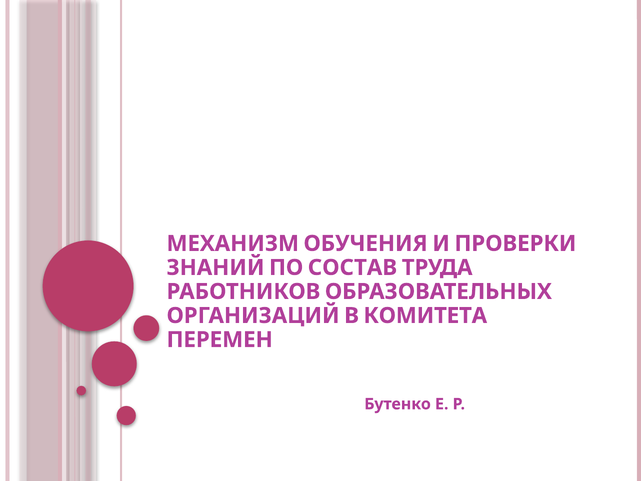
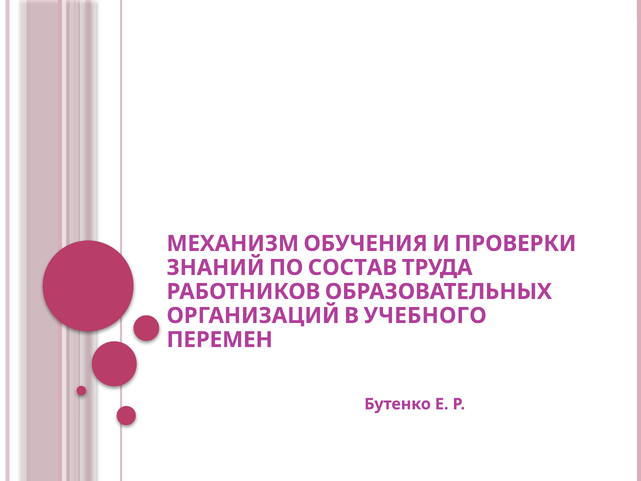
КОМИТЕТА: КОМИТЕТА -> УЧЕБНОГО (425, 315)
